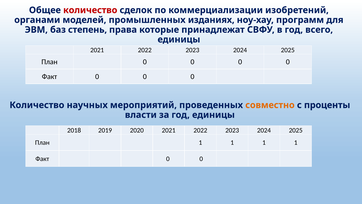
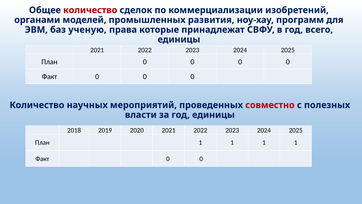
изданиях: изданиях -> развития (211, 20)
степень: степень -> ученую (87, 30)
совместно colour: orange -> red (270, 105)
проценты: проценты -> полезных (327, 105)
